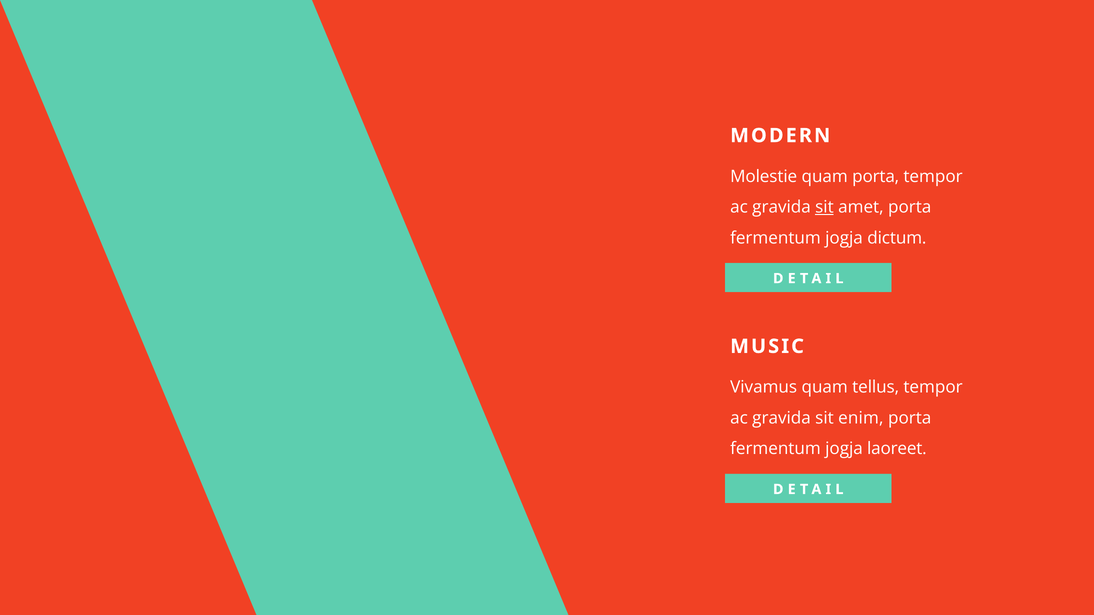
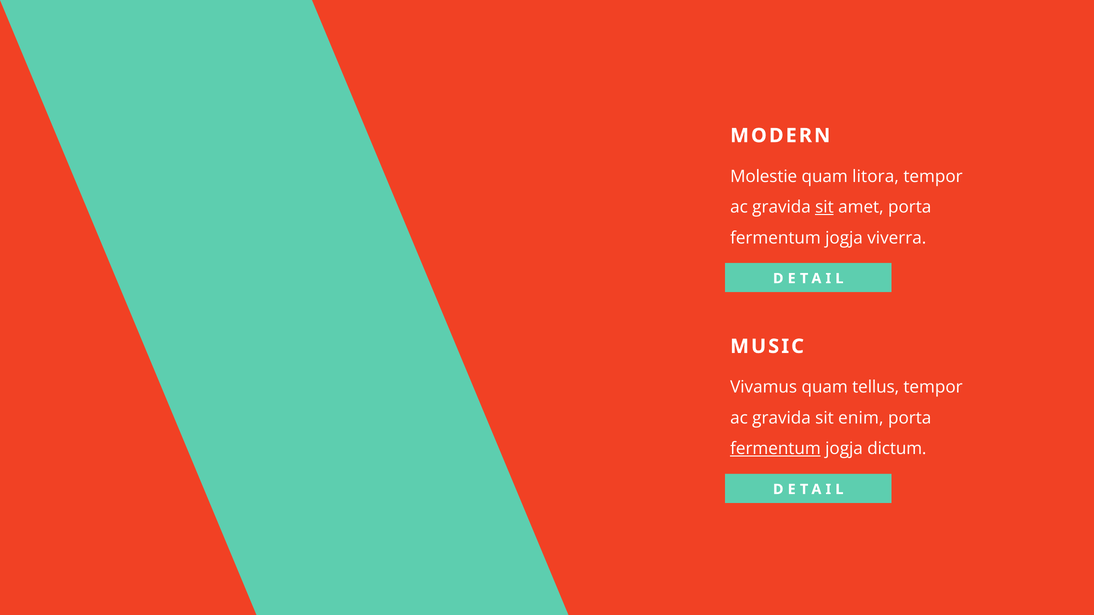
quam porta: porta -> litora (876, 176)
dictum: dictum -> viverra (897, 238)
fermentum underline: none -> present (775, 449)
laoreet: laoreet -> dictum (897, 449)
